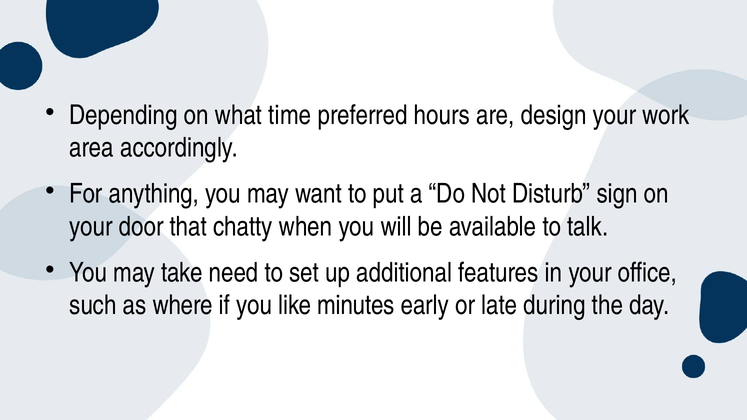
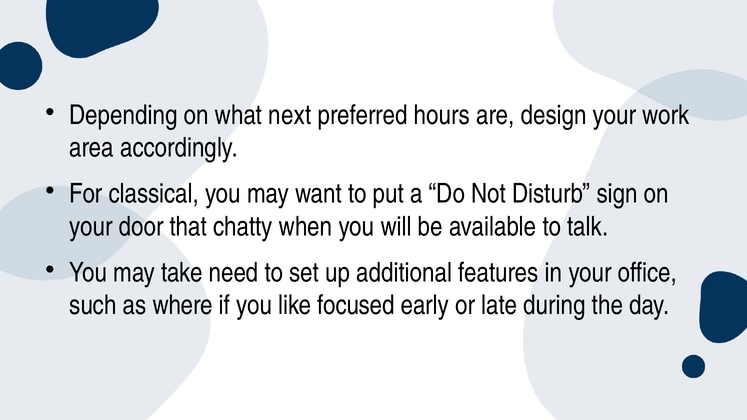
time: time -> next (290, 115)
anything: anything -> classical (154, 194)
minutes: minutes -> focused (356, 306)
